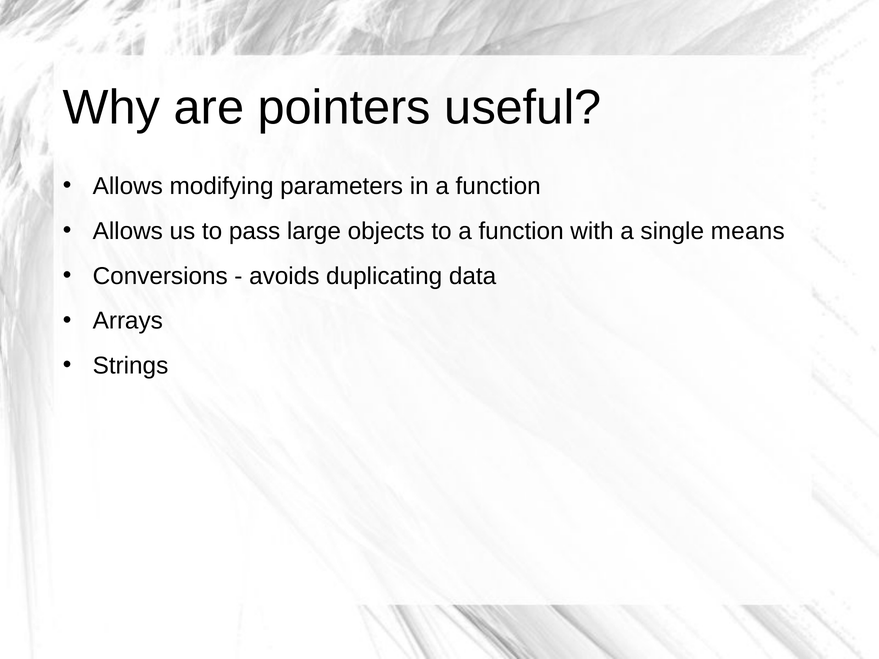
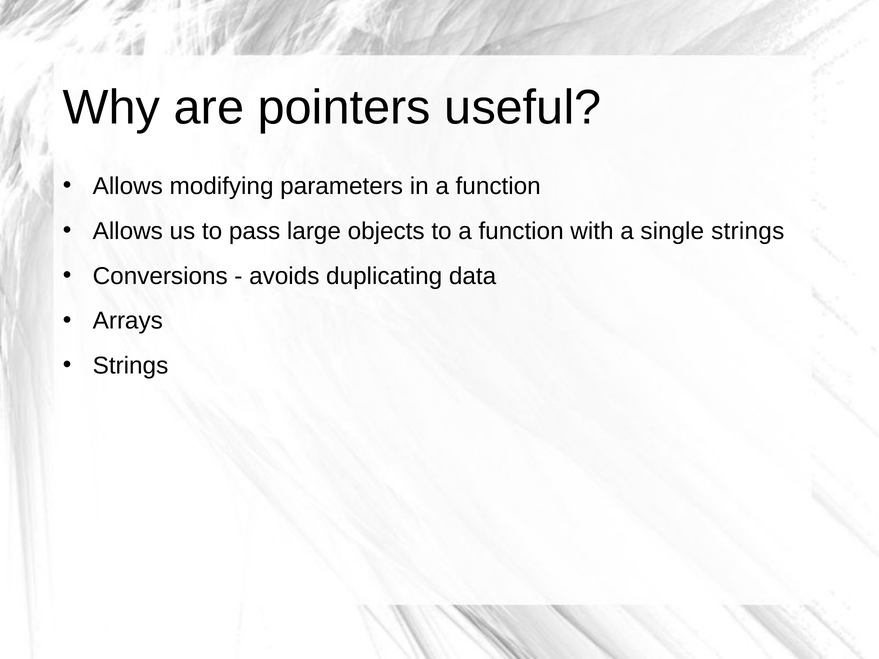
single means: means -> strings (748, 231)
